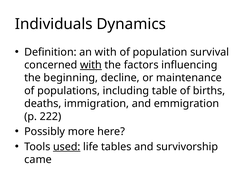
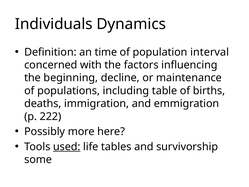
an with: with -> time (106, 52)
survival: survival -> interval (210, 52)
with underline: present -> none (91, 65)
came: came -> some (38, 159)
